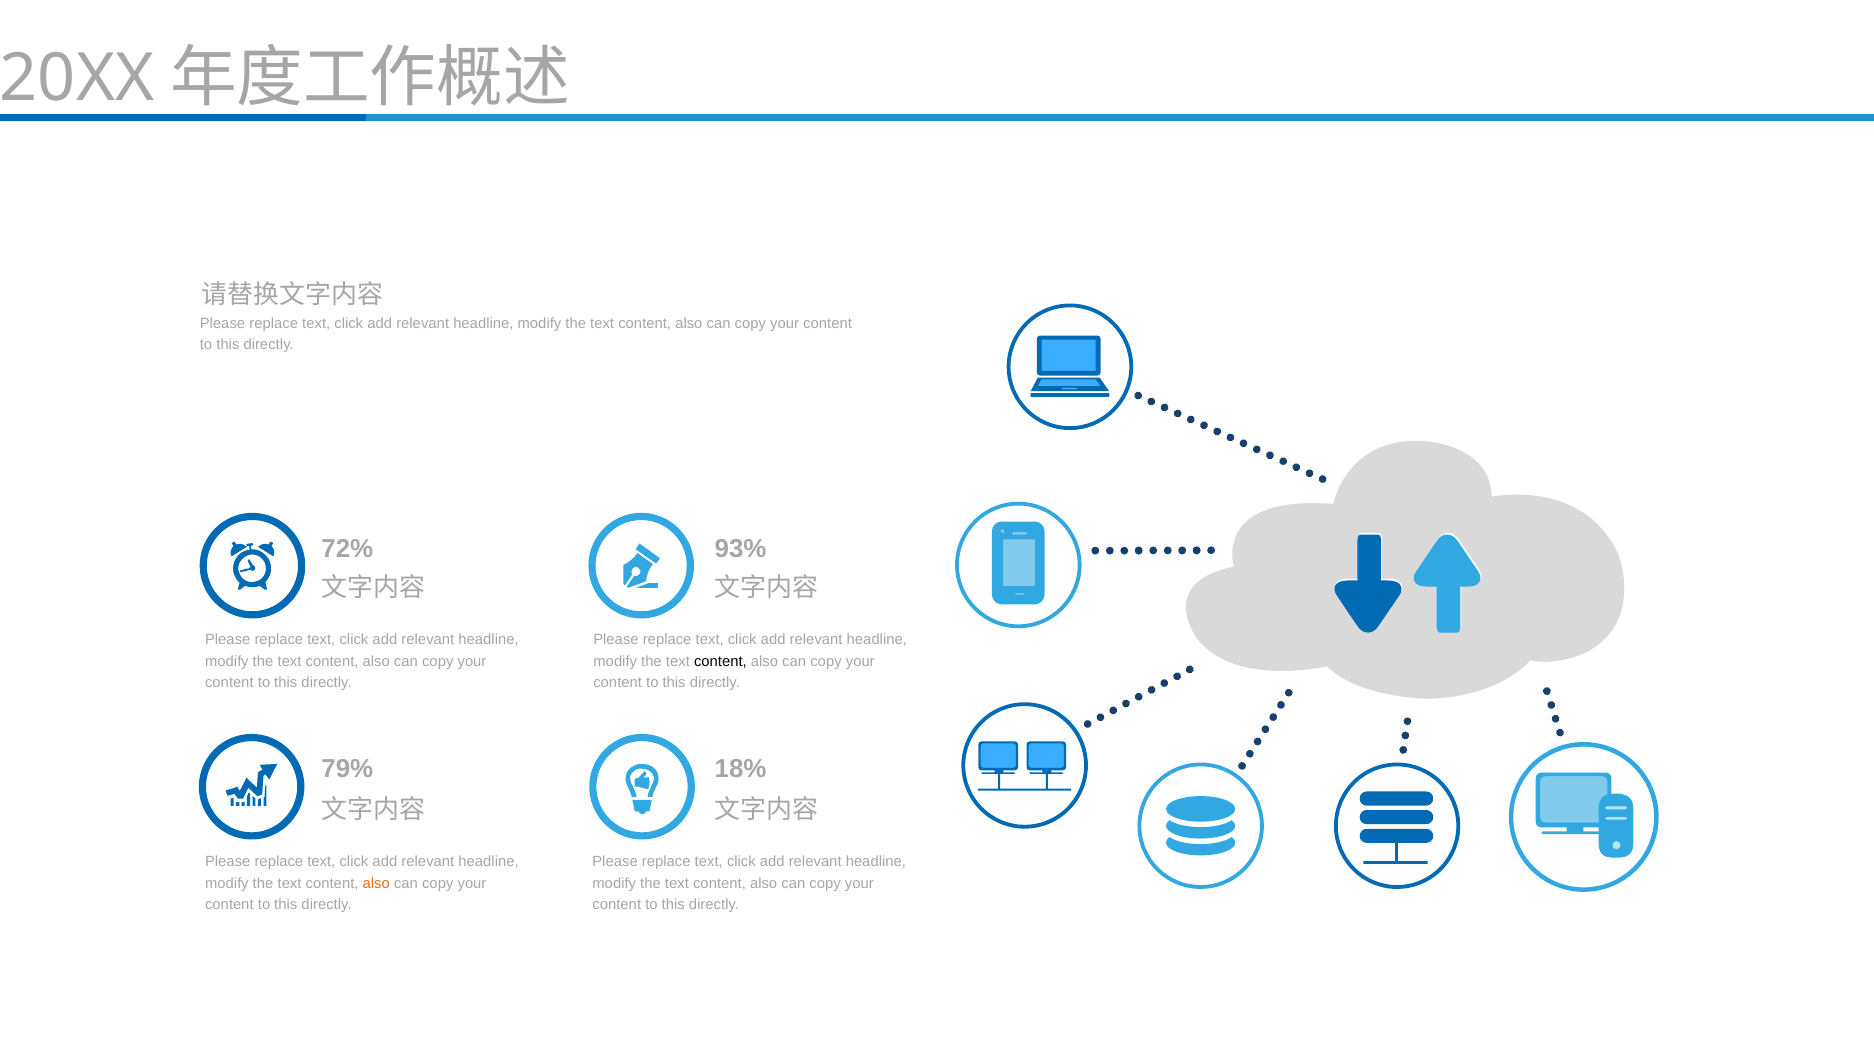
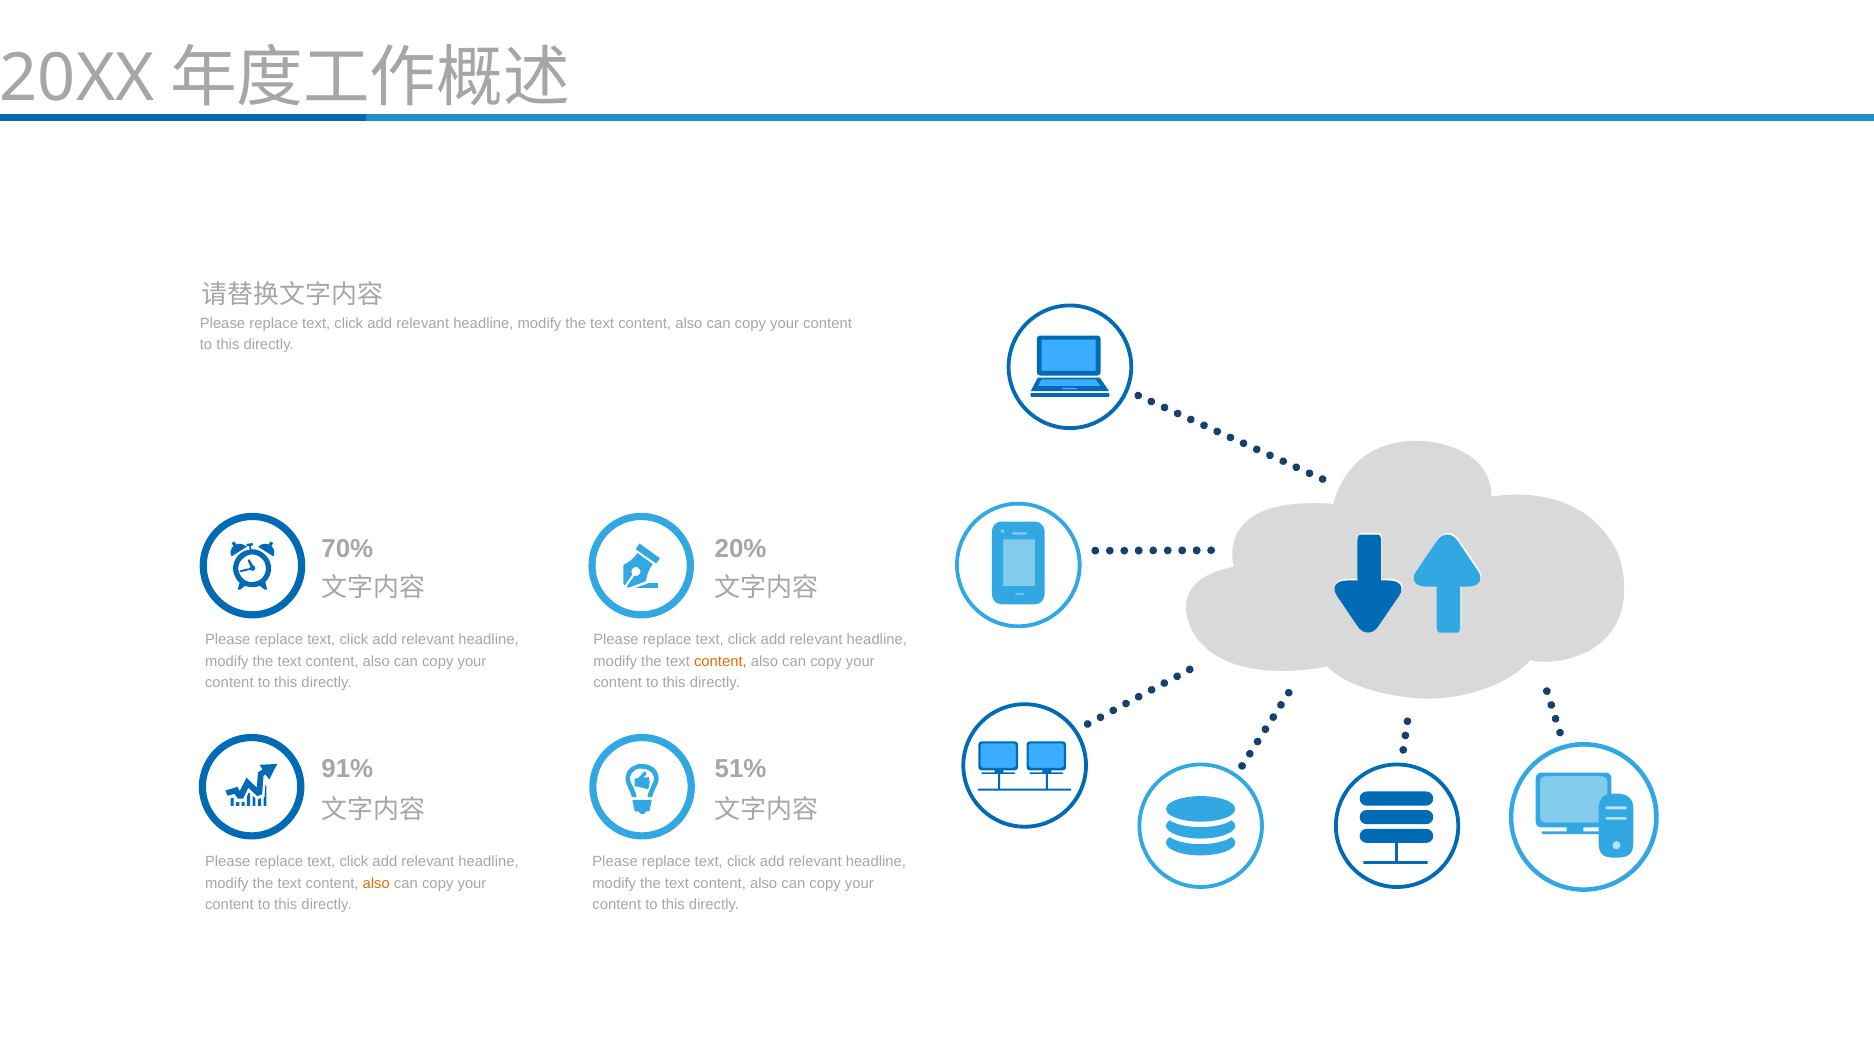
72%: 72% -> 70% (347, 549)
93%: 93% -> 20% (741, 549)
content colour: black -> orange (720, 661)
79%: 79% -> 91% (347, 769)
18%: 18% -> 51% (741, 769)
